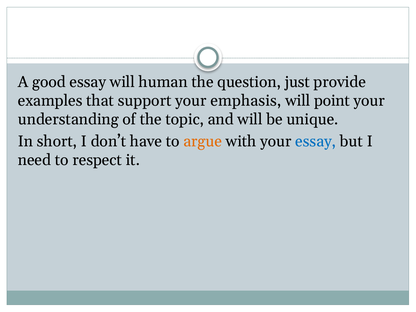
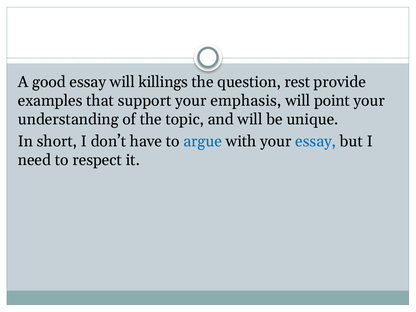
human: human -> killings (163, 82)
just: just -> rest (297, 82)
argue colour: orange -> blue (203, 141)
